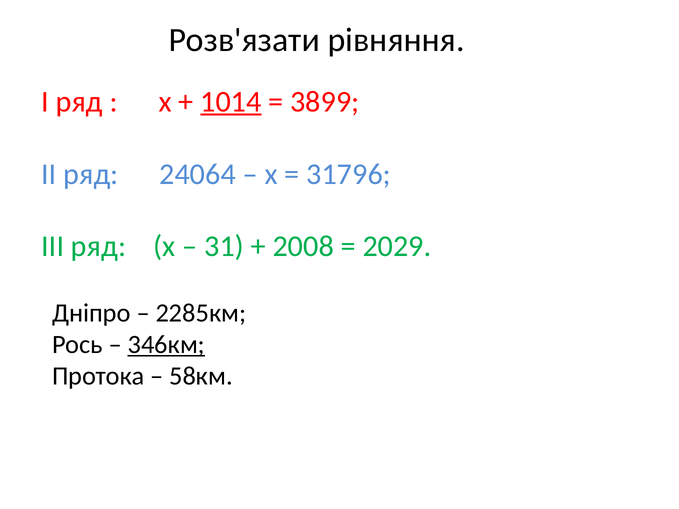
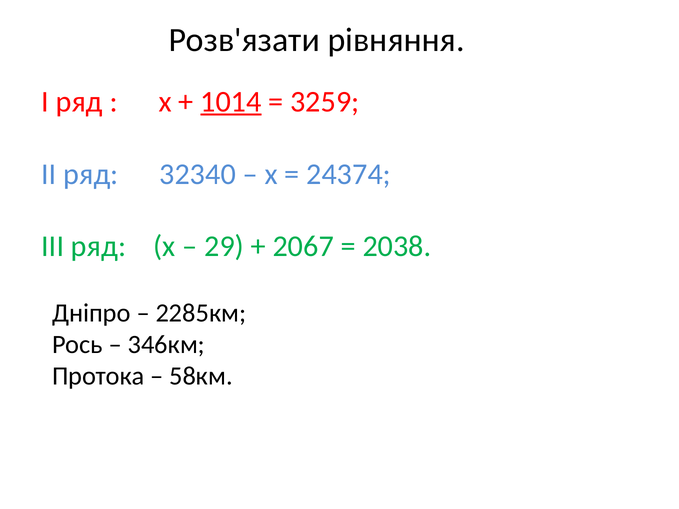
3899: 3899 -> 3259 (325, 102)
24064: 24064 -> 32340 (198, 174)
31796: 31796 -> 24374 (349, 174)
31: 31 -> 29 (224, 247)
2008: 2008 -> 2067 (303, 247)
2029: 2029 -> 2038 (397, 247)
346км underline: present -> none (166, 345)
